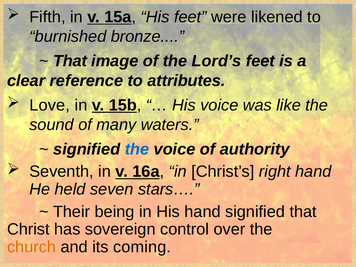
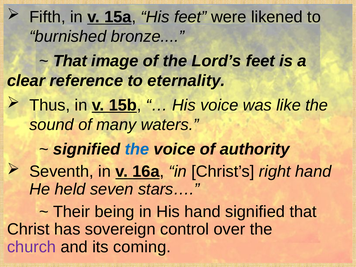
attributes: attributes -> eternality (186, 81)
Love: Love -> Thus (50, 105)
church colour: orange -> purple (32, 247)
